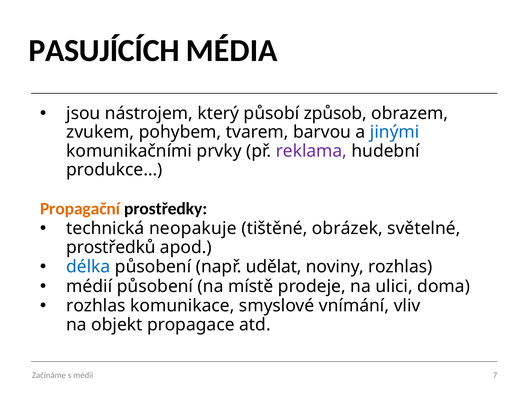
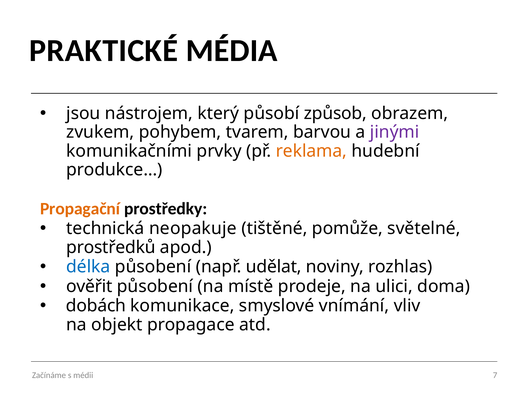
PASUJÍCÍCH: PASUJÍCÍCH -> PRAKTICKÉ (104, 51)
jinými colour: blue -> purple (395, 132)
reklama colour: purple -> orange (311, 151)
obrázek: obrázek -> pomůže (347, 228)
médií: médií -> ověřit (89, 286)
rozhlas: rozhlas -> dobách (96, 306)
